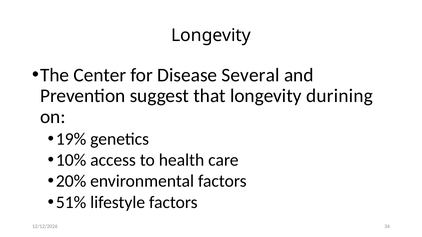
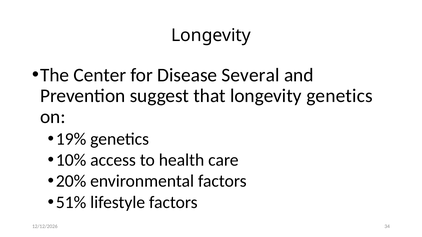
longevity durining: durining -> genetics (340, 96)
